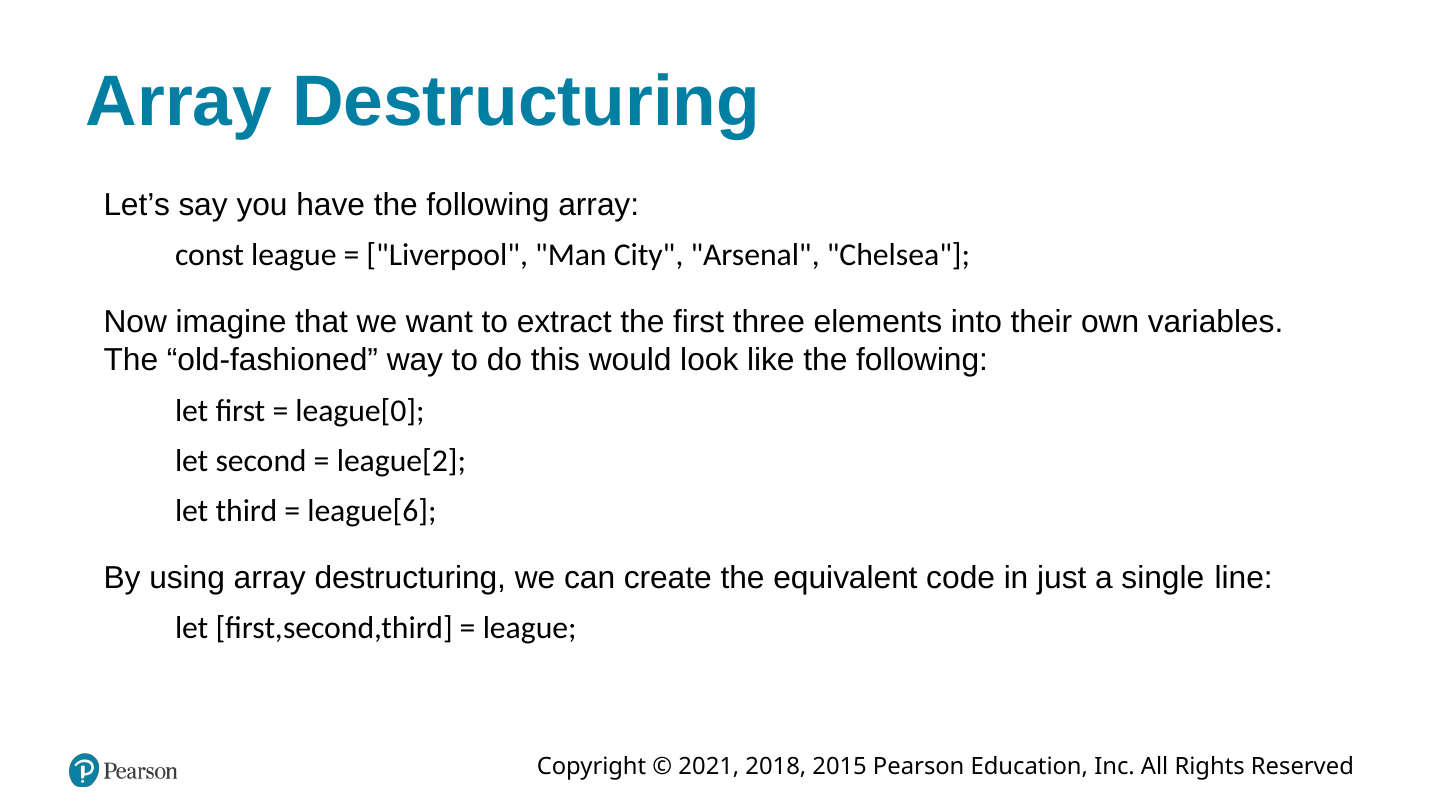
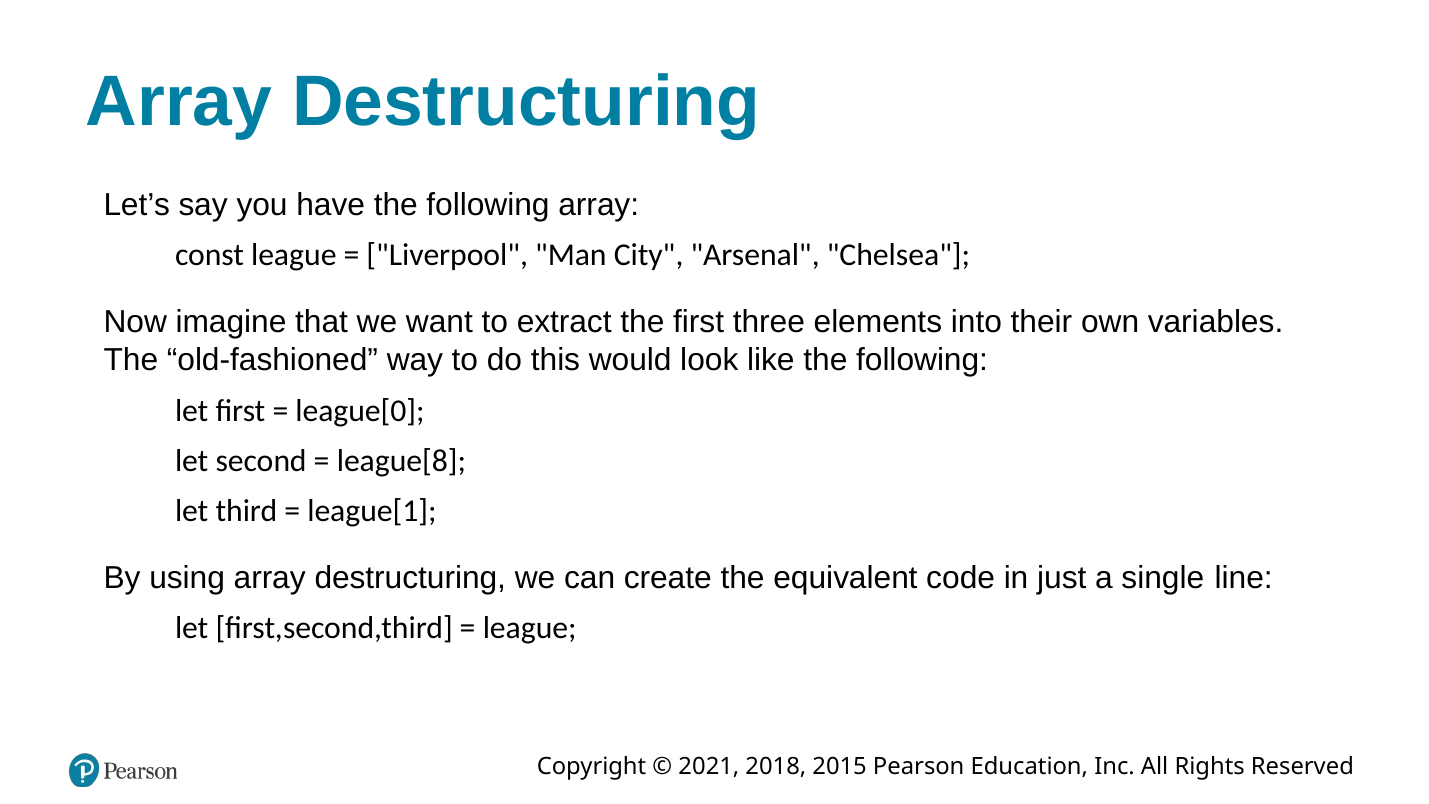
league[2: league[2 -> league[8 (401, 460)
league[6: league[6 -> league[1 (372, 510)
